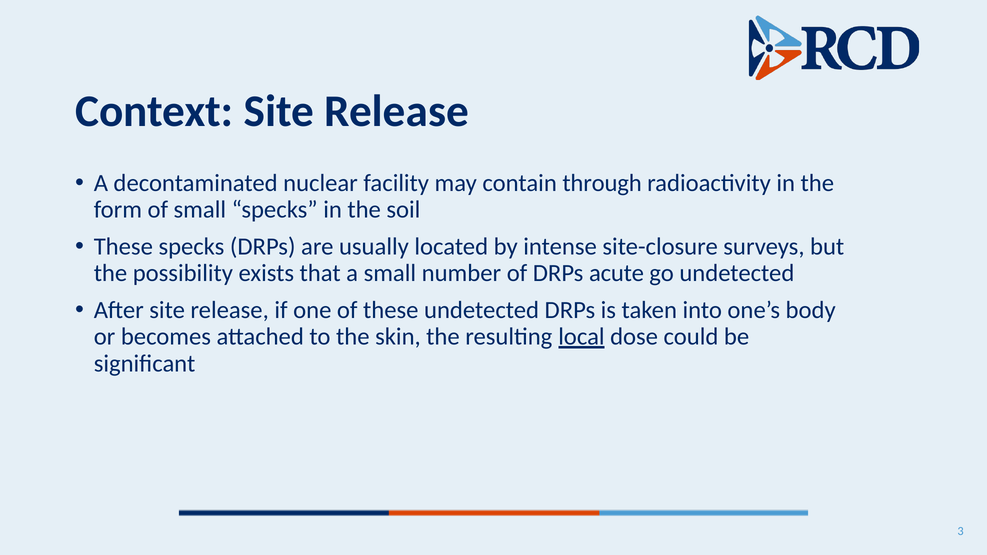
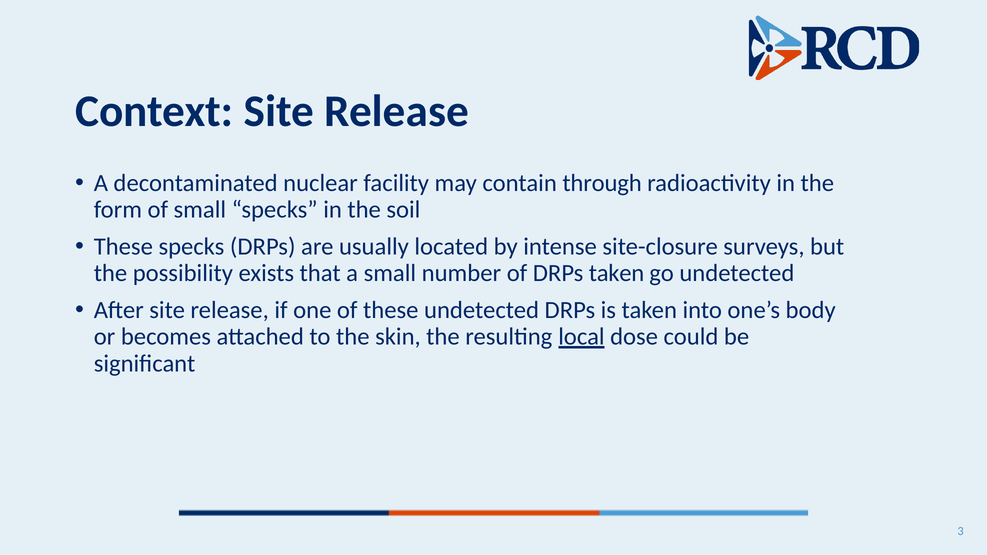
DRPs acute: acute -> taken (617, 273)
